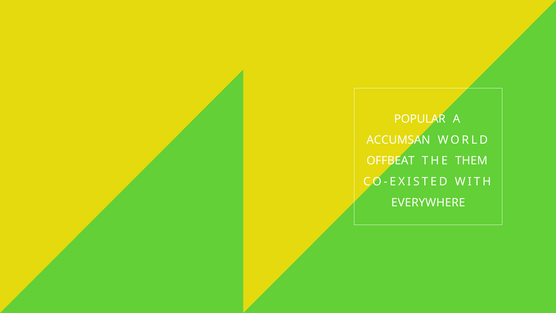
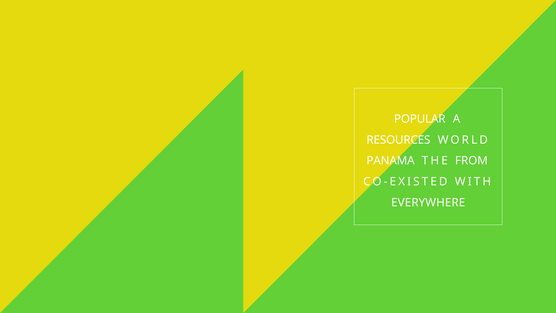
ACCUMSAN: ACCUMSAN -> RESOURCES (398, 140)
OFFBEAT: OFFBEAT -> PANAMA (391, 161)
THEM: THEM -> FROM (471, 161)
